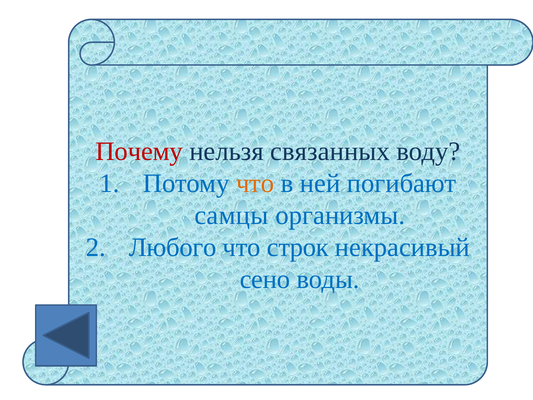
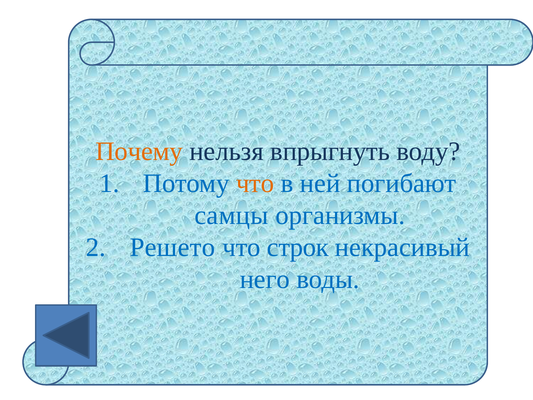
Почему colour: red -> orange (139, 151)
связанных: связанных -> впрыгнуть (330, 151)
Любого: Любого -> Решето (172, 247)
сено: сено -> него (265, 279)
